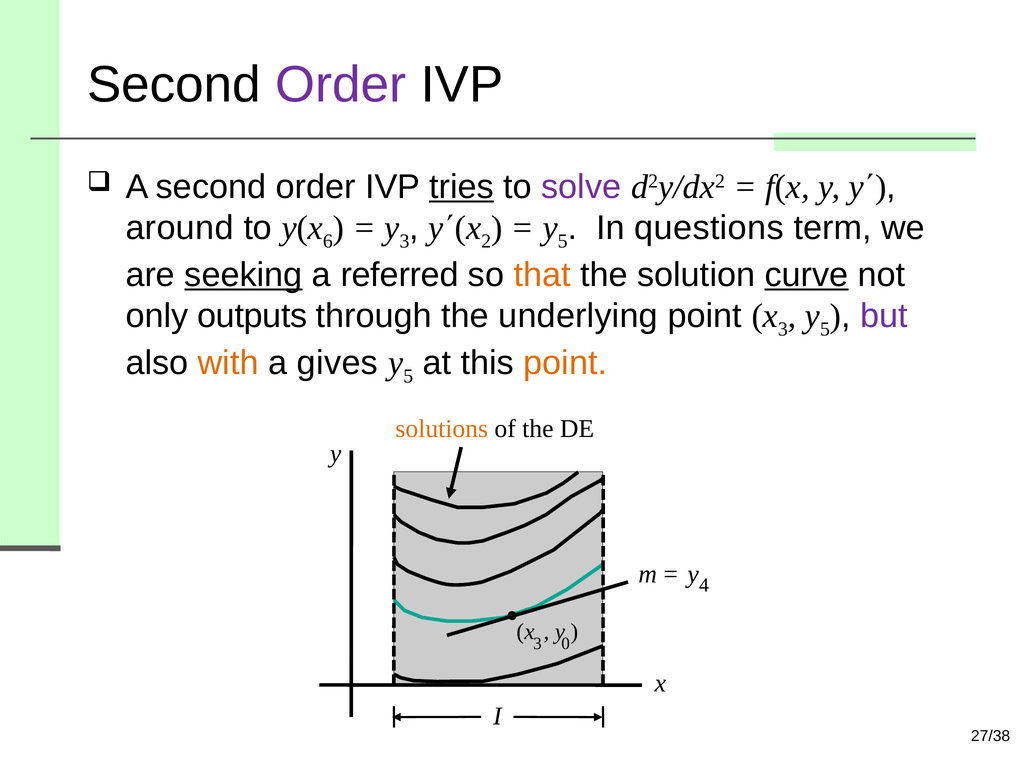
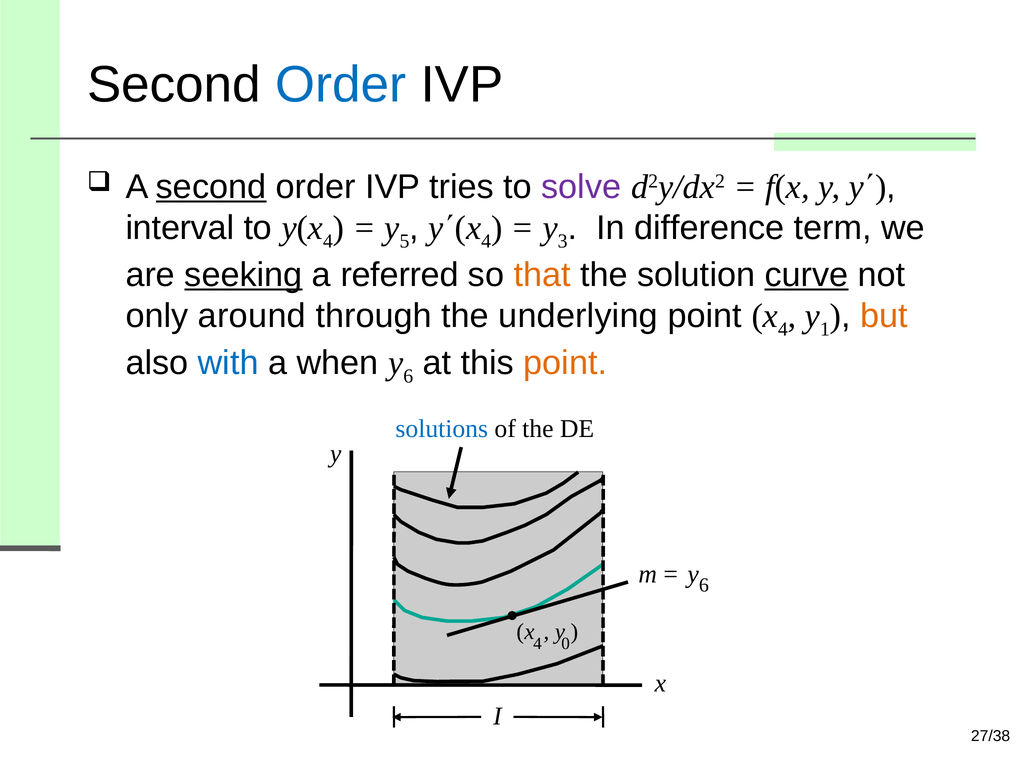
Order colour: purple -> blue (341, 85)
second underline: none -> present (211, 187)
tries underline: present -> none (462, 187)
around: around -> interval (180, 228)
6: 6 -> 4 (328, 241)
y 3: 3 -> 5 (404, 241)
2: 2 -> 4 (486, 241)
5: 5 -> 3 (563, 241)
questions: questions -> difference (709, 228)
outputs: outputs -> around (252, 316)
point x 3: 3 -> 4 (783, 329)
5: 5 -> 1 (825, 329)
but colour: purple -> orange (884, 316)
with colour: orange -> blue (228, 362)
gives: gives -> when (338, 362)
5: 5 -> 6 (408, 376)
solutions colour: orange -> blue (442, 428)
4: 4 -> 6 (704, 584)
3: 3 -> 4 (538, 643)
